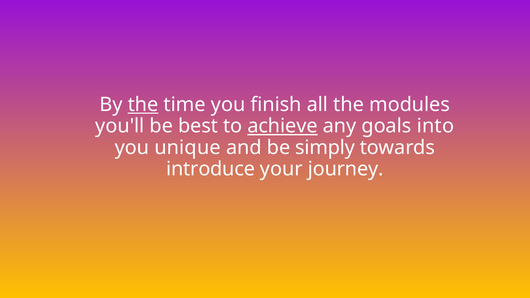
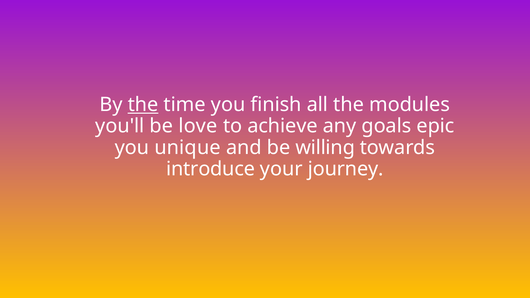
best: best -> love (198, 126)
achieve underline: present -> none (283, 126)
into: into -> epic (436, 126)
simply: simply -> willing (325, 148)
